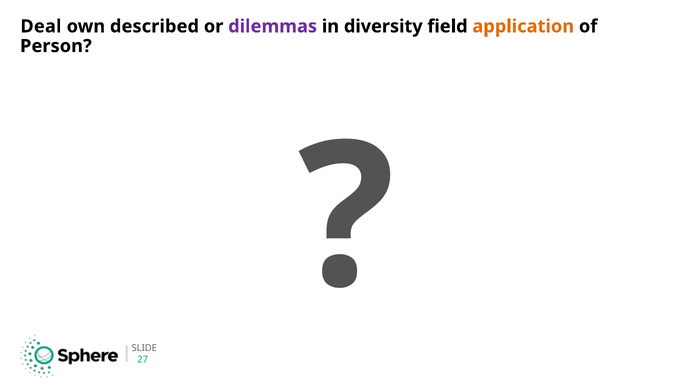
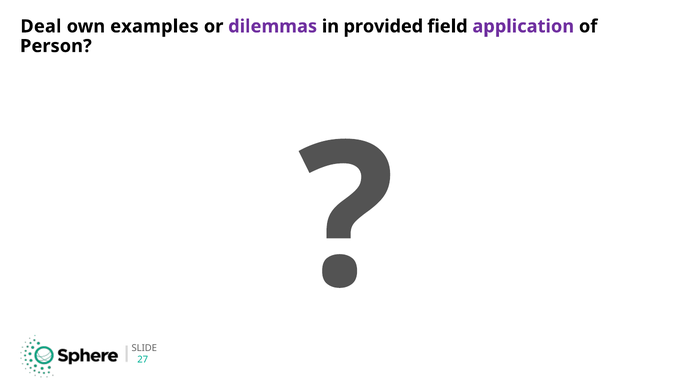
described: described -> examples (154, 26)
diversity: diversity -> provided (383, 26)
application colour: orange -> purple (523, 26)
